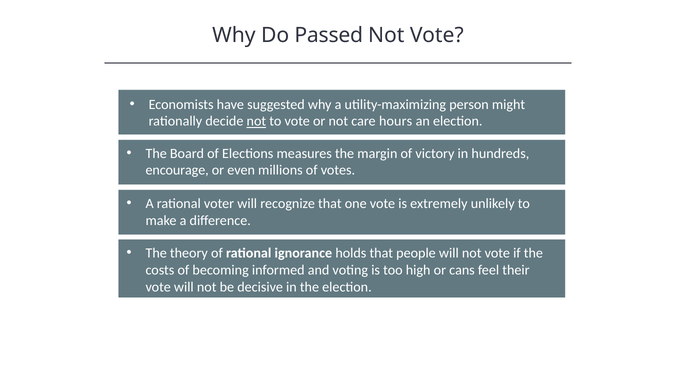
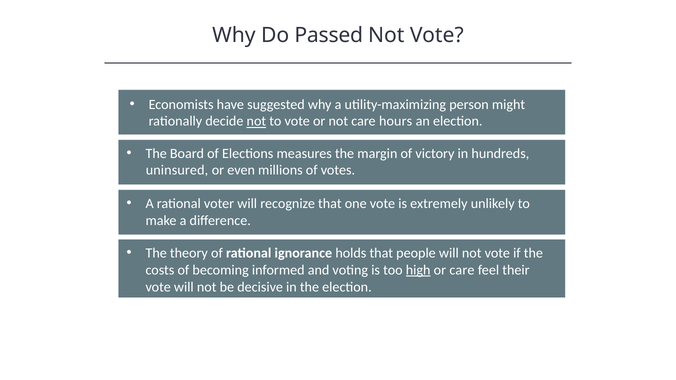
encourage: encourage -> uninsured (177, 170)
high underline: none -> present (418, 270)
or cans: cans -> care (462, 270)
